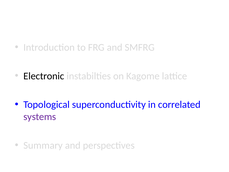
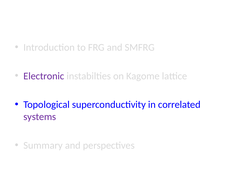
Electronic colour: black -> purple (44, 76)
